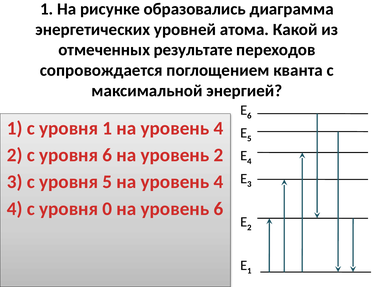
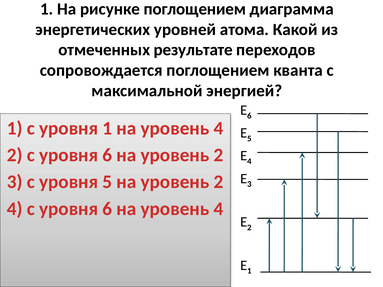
рисунке образовались: образовались -> поглощением (195, 9)
5 на уровень 4: 4 -> 2 (218, 182)
4 с уровня 0: 0 -> 6 (107, 209)
6: 6 -> 4 (218, 209)
